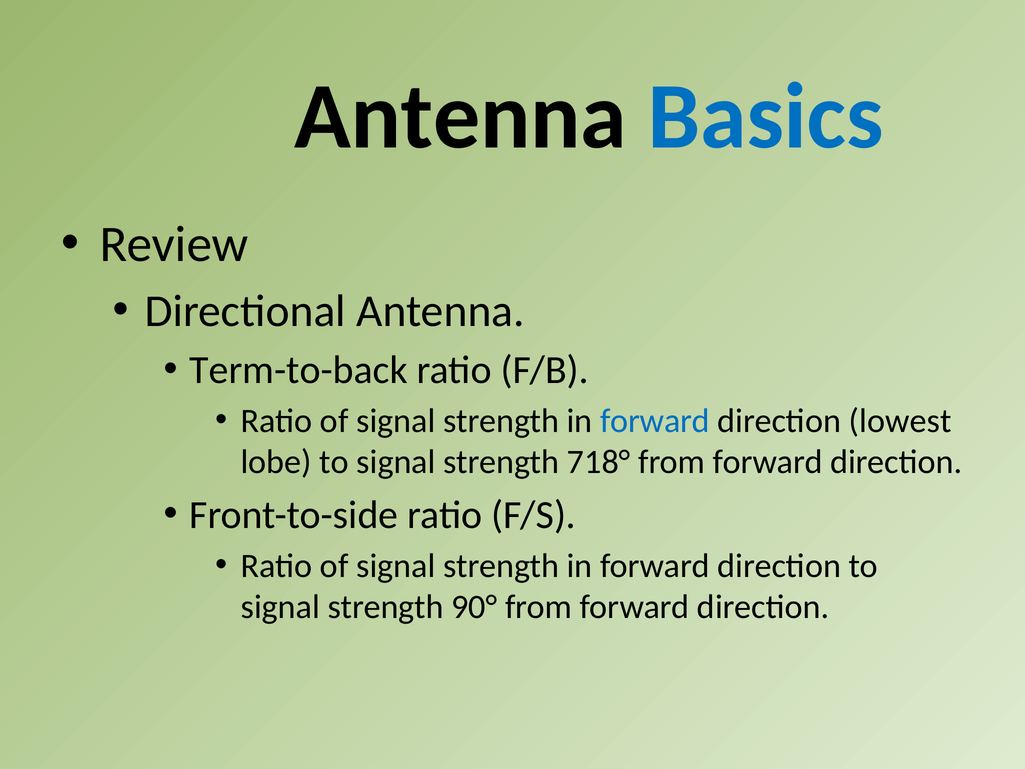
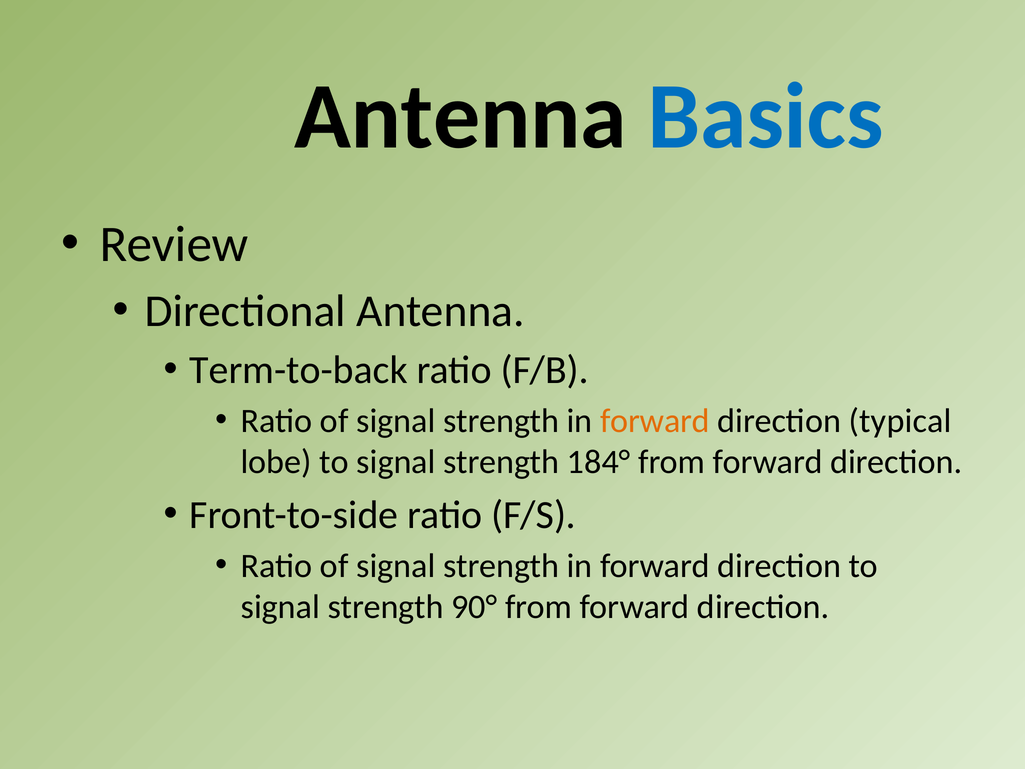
forward colour: blue -> orange (655, 421)
lowest: lowest -> typical (900, 421)
718°: 718° -> 184° (599, 462)
